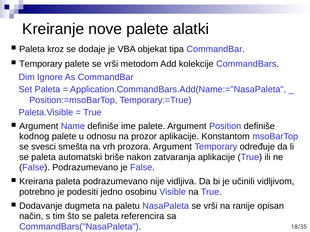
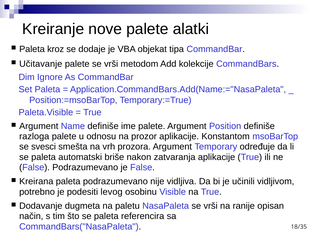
Temporary: Temporary -> Učitavanje (41, 64)
kodnog: kodnog -> razloga (34, 137)
jedno: jedno -> levog (112, 192)
